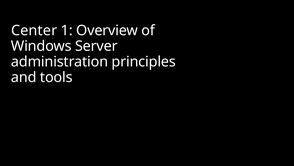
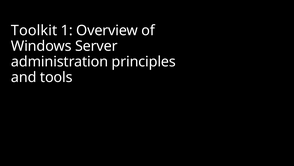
Center: Center -> Toolkit (34, 30)
